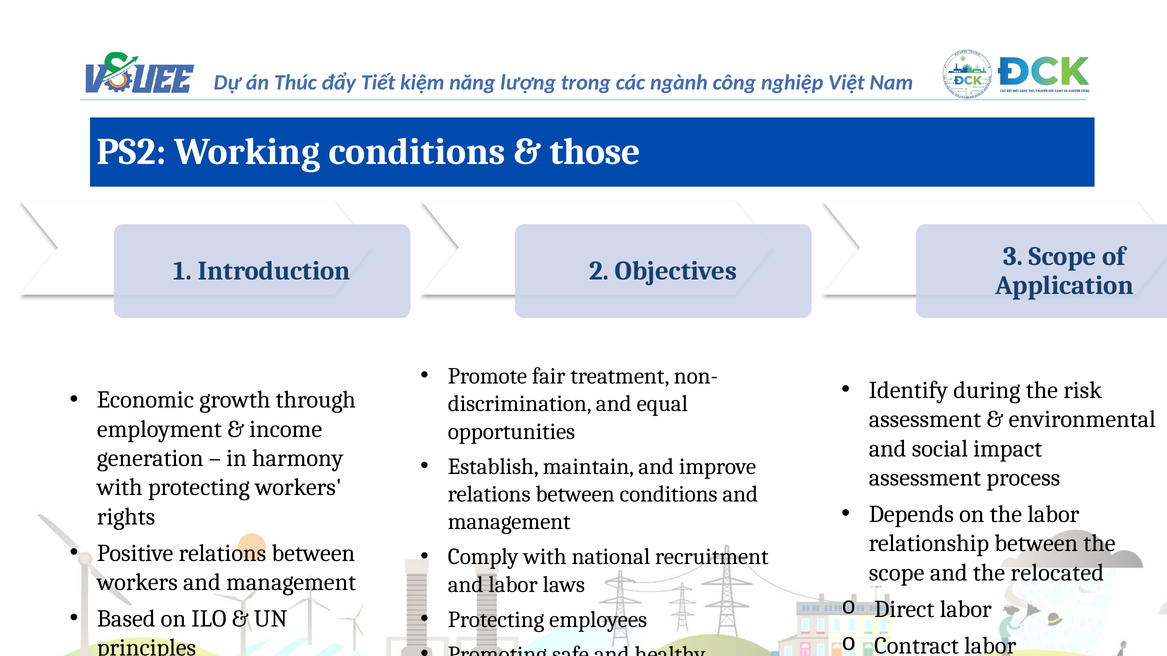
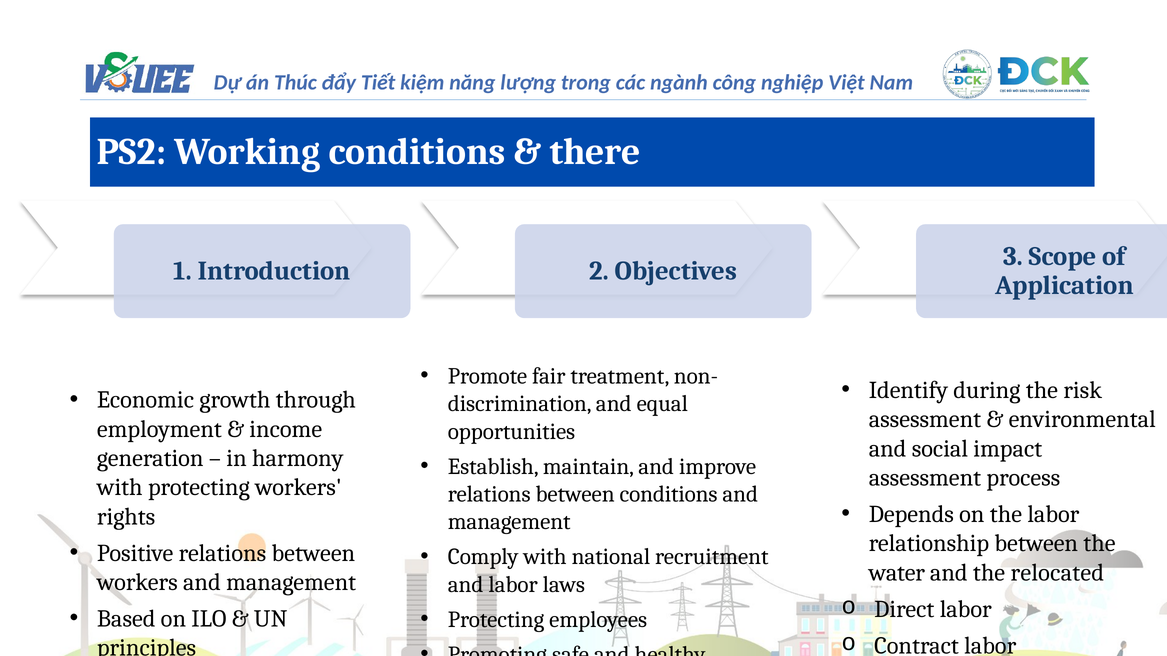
those: those -> there (595, 152)
scope: scope -> water (897, 573)
